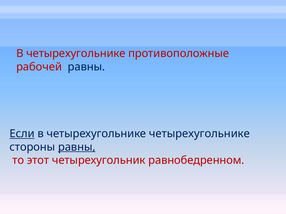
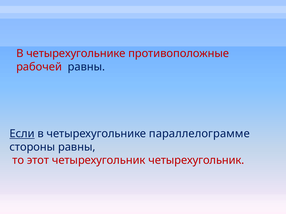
четырехугольнике четырехугольнике: четырехугольнике -> параллелограмме (199, 134)
равны underline: present -> none (77, 147)
четырехугольник равнобедренном: равнобедренном -> четырехугольник (196, 161)
